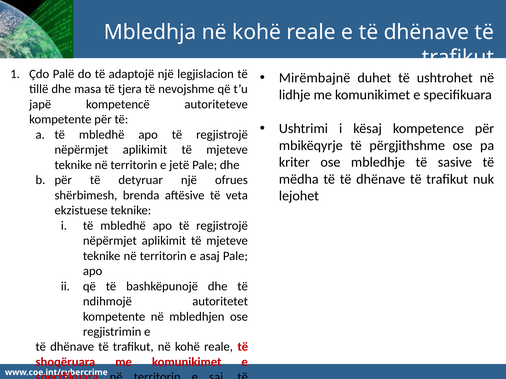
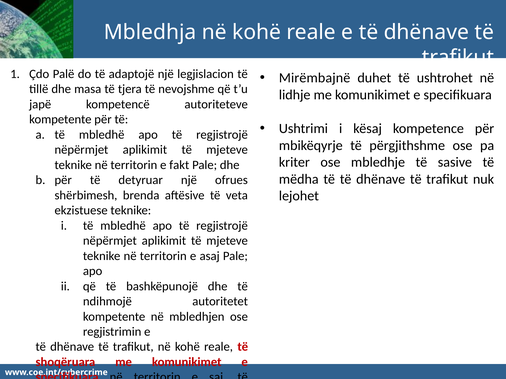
jetë: jetë -> fakt (179, 165)
